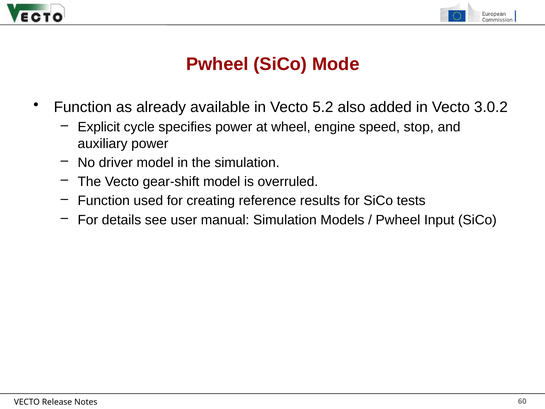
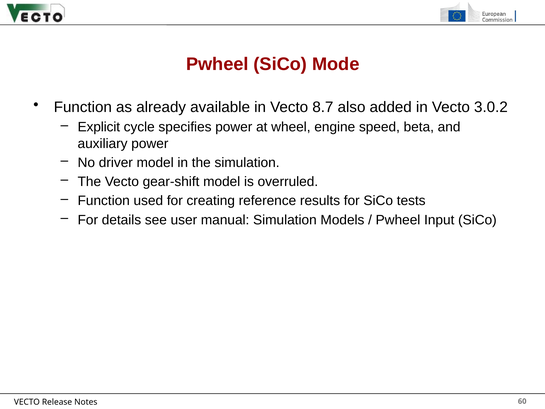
5.2: 5.2 -> 8.7 (323, 107)
stop: stop -> beta (419, 127)
